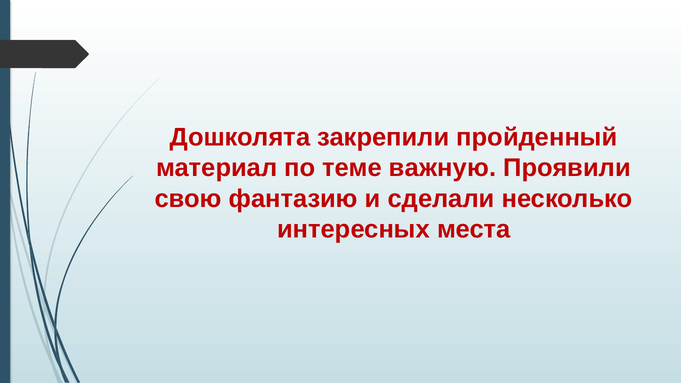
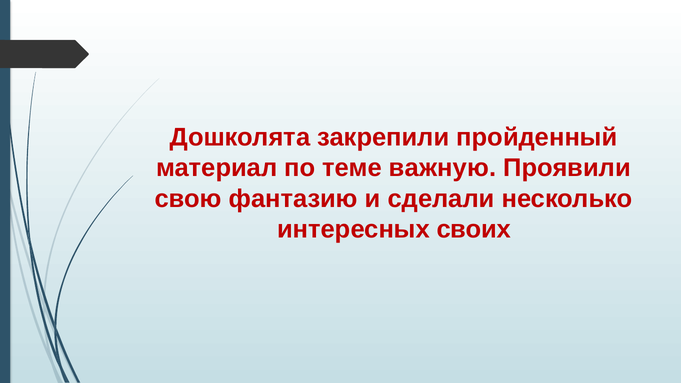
места: места -> своих (474, 229)
